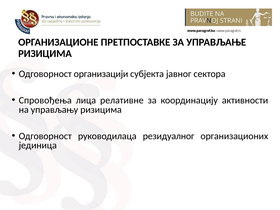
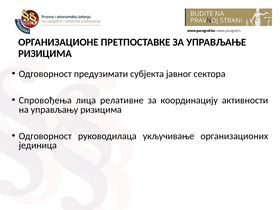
организацији: организацији -> предузимати (101, 74)
резидуалног: резидуалног -> укључивање (169, 136)
